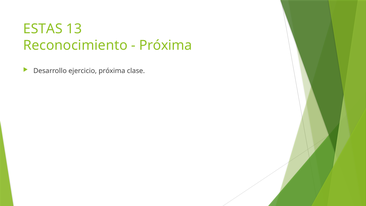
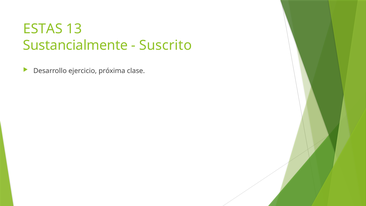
Reconocimiento: Reconocimiento -> Sustancialmente (75, 45)
Próxima: Próxima -> Suscrito (166, 45)
